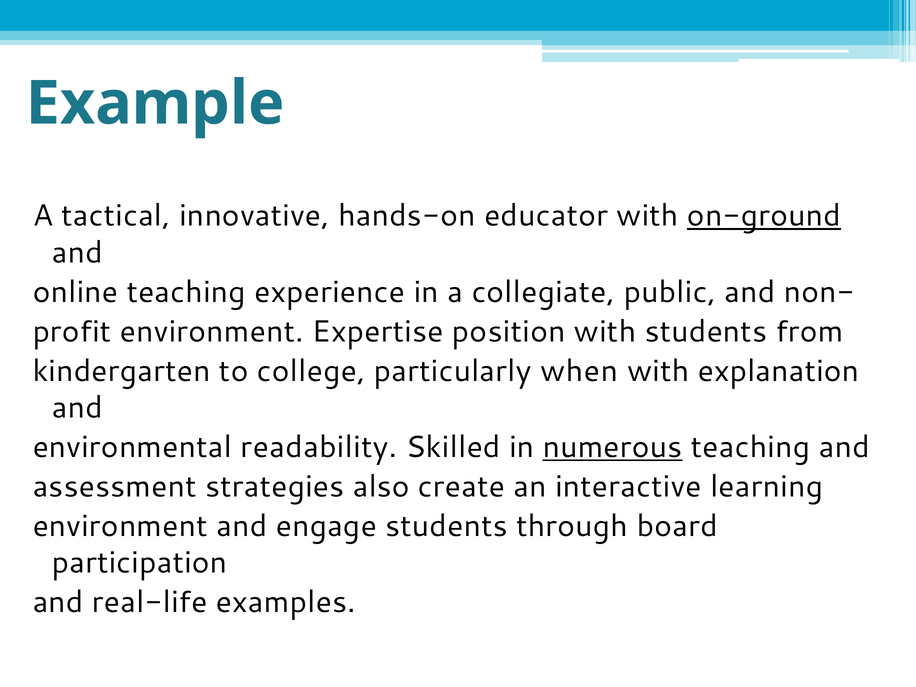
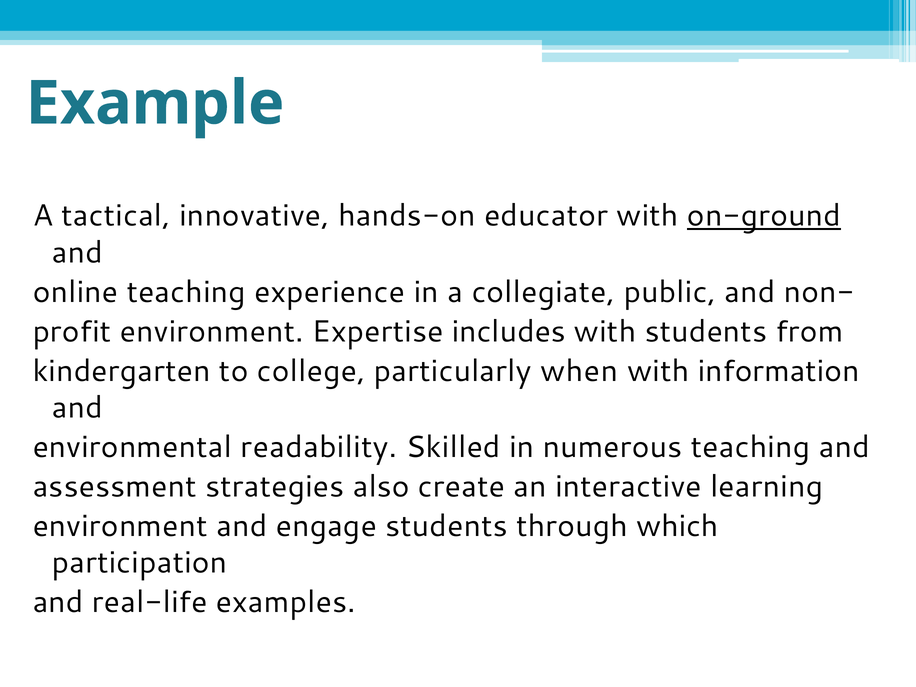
position: position -> includes (509, 331)
explanation: explanation -> information (779, 371)
numerous underline: present -> none (613, 447)
board: board -> which (677, 526)
